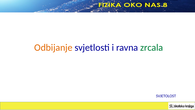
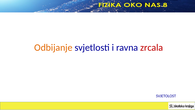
zrcala colour: green -> red (152, 47)
